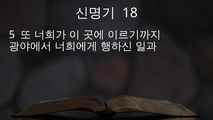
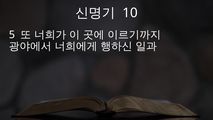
18: 18 -> 10 (130, 13)
